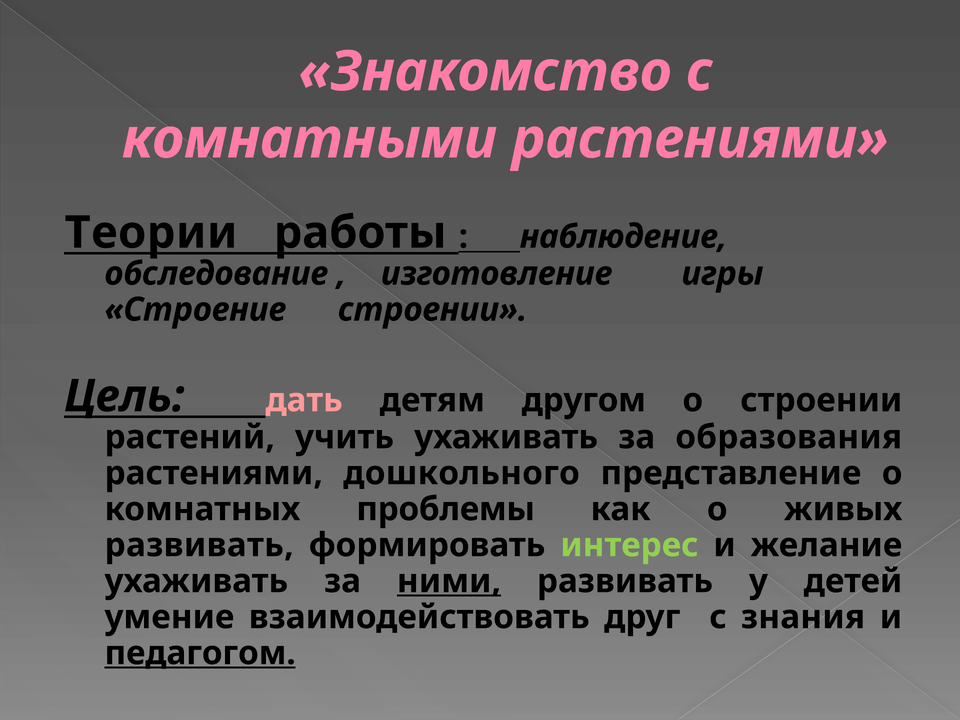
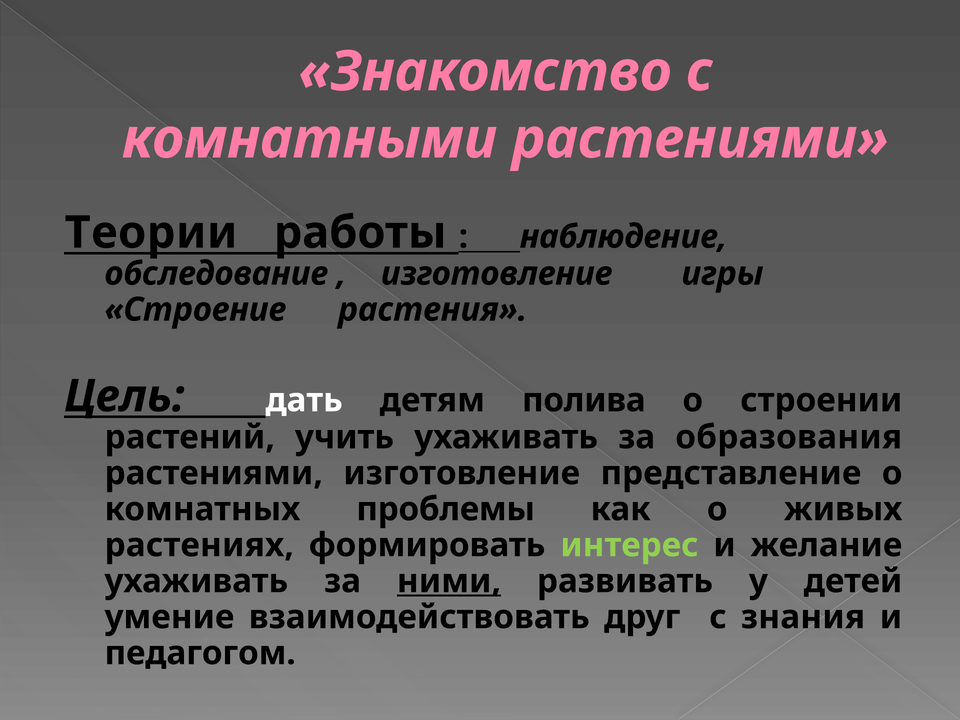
Строение строении: строении -> растения (433, 310)
дать colour: pink -> white (304, 400)
другом: другом -> полива (584, 400)
растениями дошкольного: дошкольного -> изготовление (462, 473)
развивать: развивать -> растениях (199, 545)
педагогом underline: present -> none (200, 653)
